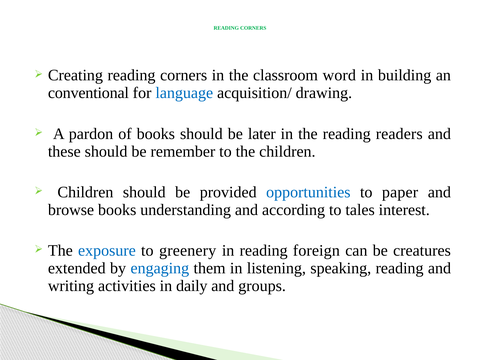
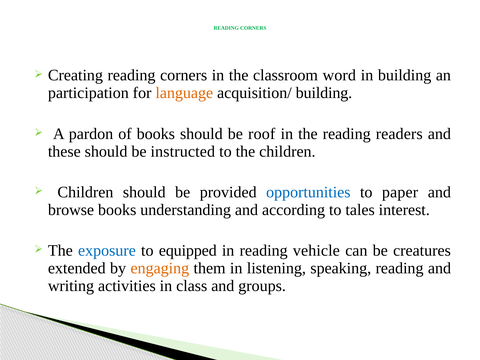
conventional: conventional -> participation (88, 93)
language colour: blue -> orange (184, 93)
acquisition/ drawing: drawing -> building (324, 93)
later: later -> roof (262, 134)
remember: remember -> instructed (183, 151)
greenery: greenery -> equipped (188, 251)
foreign: foreign -> vehicle (316, 251)
engaging colour: blue -> orange (160, 268)
daily: daily -> class (192, 286)
